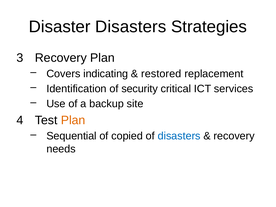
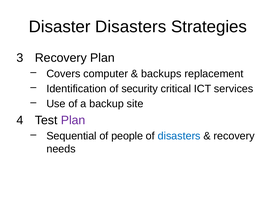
indicating: indicating -> computer (106, 74)
restored: restored -> backups (161, 74)
Plan colour: orange -> purple (73, 120)
copied: copied -> people (127, 136)
